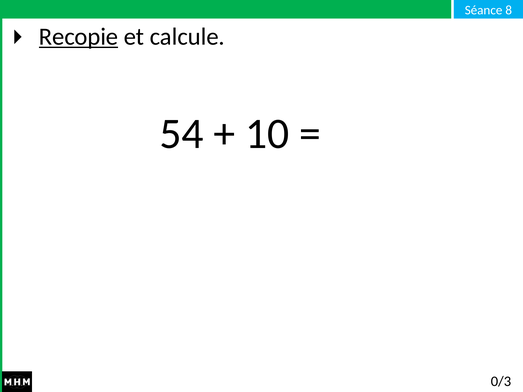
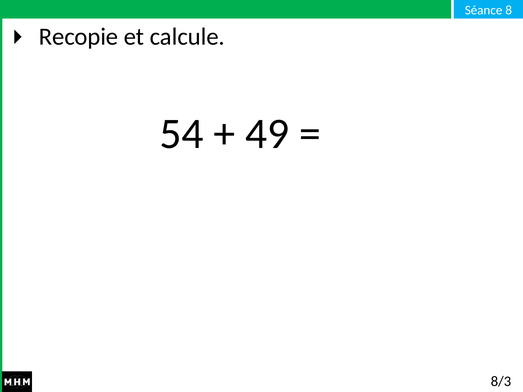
Recopie underline: present -> none (79, 37)
10: 10 -> 49 (267, 134)
0/3: 0/3 -> 8/3 (501, 382)
